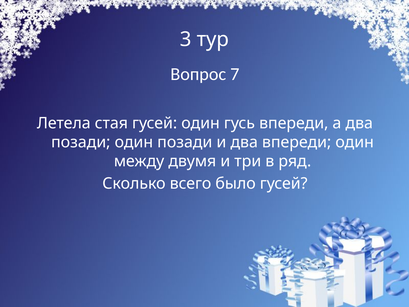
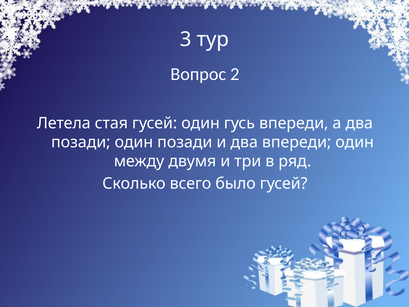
7: 7 -> 2 (235, 74)
